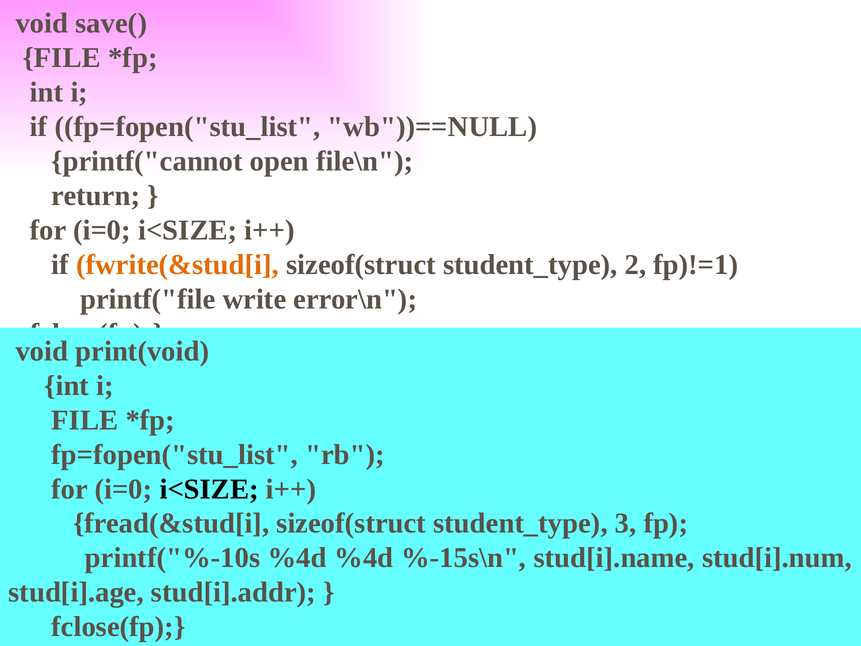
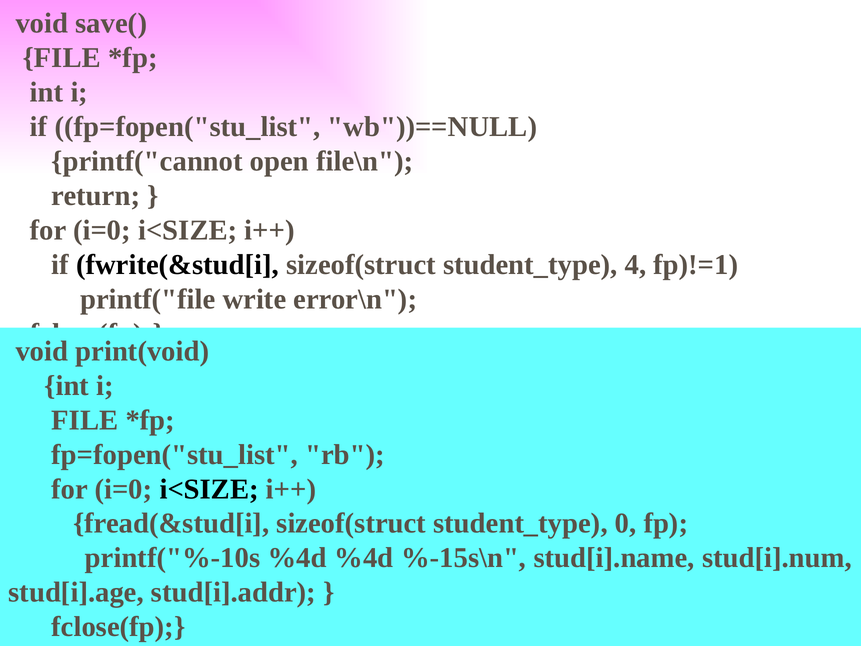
fwrite(&stud[i colour: orange -> black (178, 265)
2: 2 -> 4 (635, 265)
3: 3 -> 0 (626, 523)
